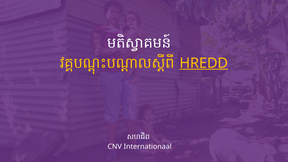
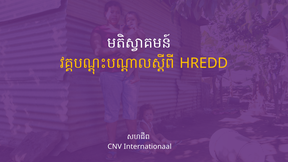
HREDD underline: present -> none (204, 63)
